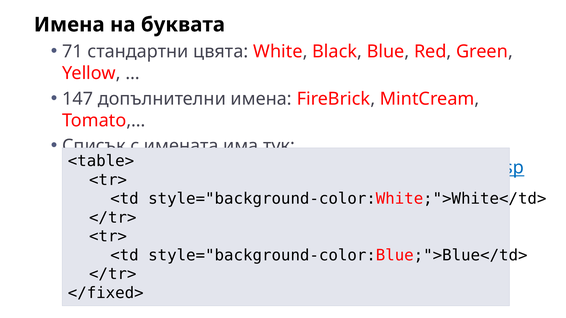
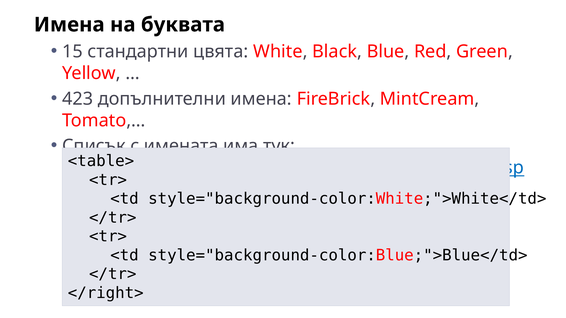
71: 71 -> 15 (72, 52)
147: 147 -> 423 (78, 99)
</fixed>: </fixed> -> </right> (106, 293)
